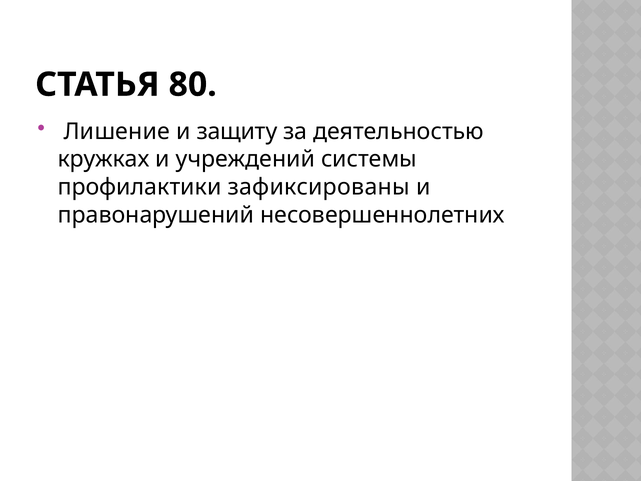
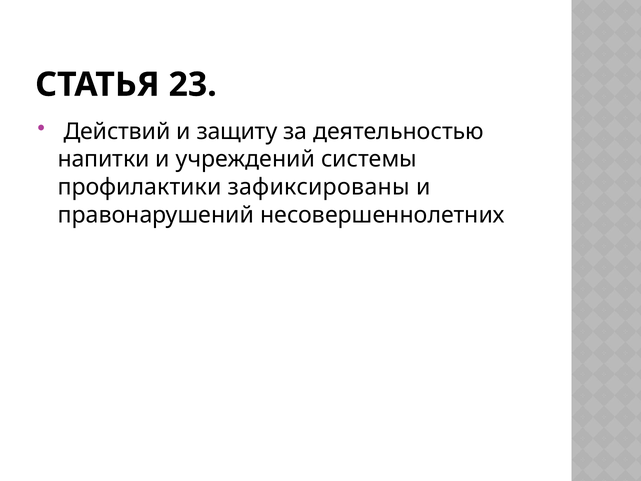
80: 80 -> 23 (193, 85)
Лишение: Лишение -> Действий (117, 131)
кружках: кружках -> напитки (104, 159)
